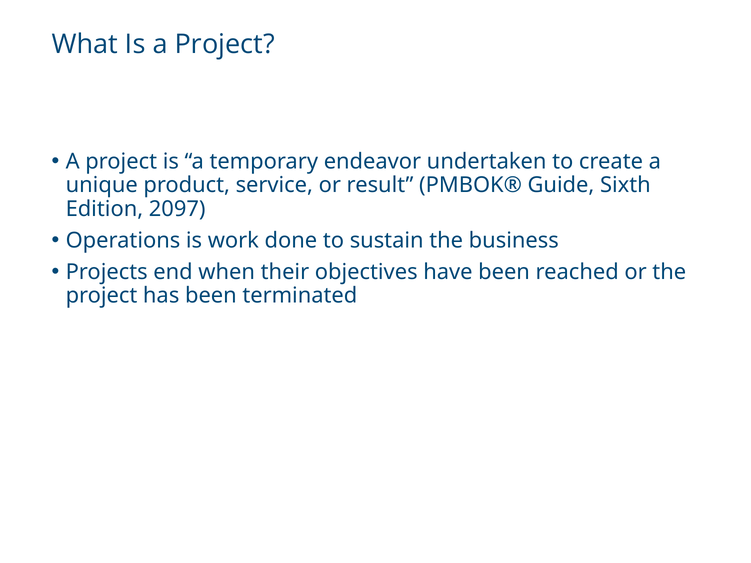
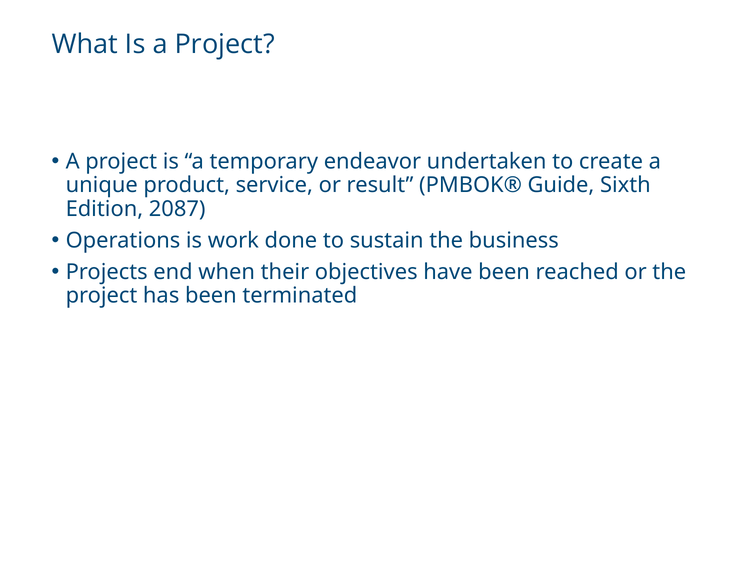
2097: 2097 -> 2087 (177, 209)
